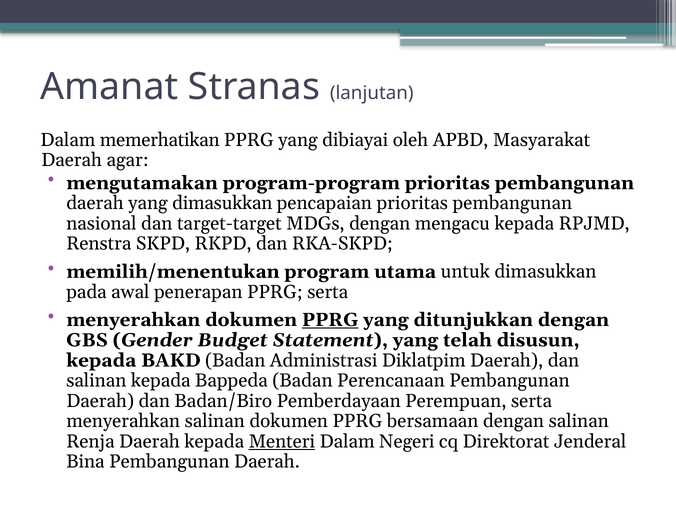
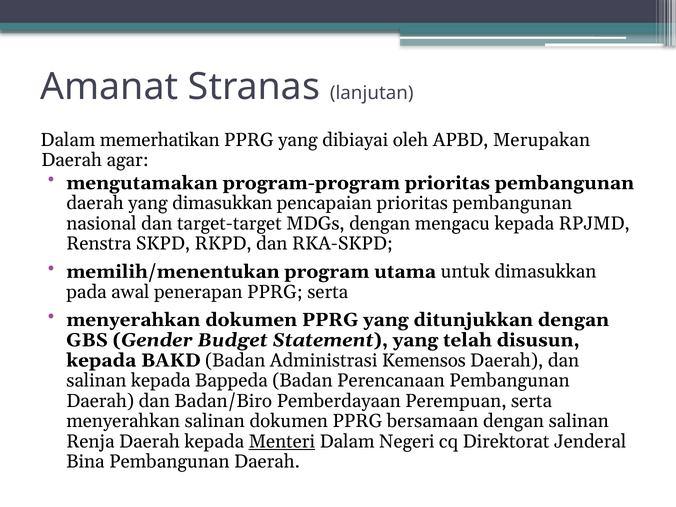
Masyarakat: Masyarakat -> Merupakan (542, 140)
PPRG underline: present -> none (330, 320)
Diklatpim: Diklatpim -> Kemensos (424, 360)
